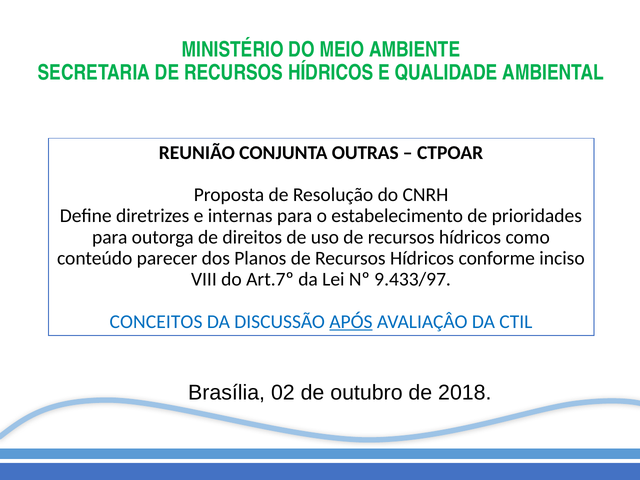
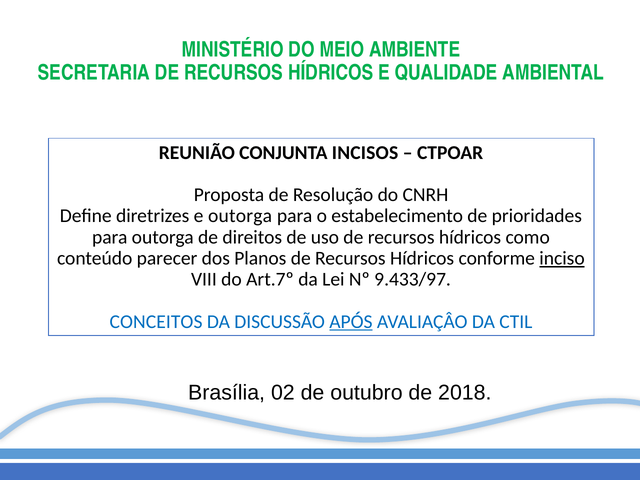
OUTRAS: OUTRAS -> INCISOS (365, 153)
e internas: internas -> outorga (240, 216)
inciso underline: none -> present (562, 258)
